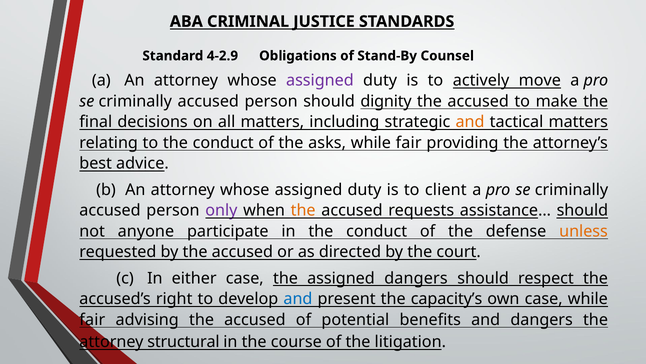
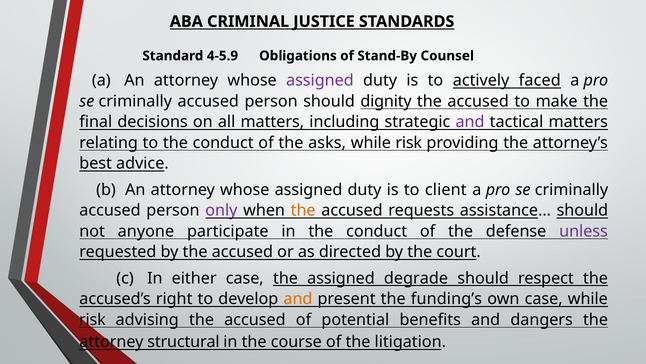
4-2.9: 4-2.9 -> 4-5.9 (222, 56)
move: move -> faced (540, 80)
and colour: orange -> purple (470, 122)
fair: fair -> risk (409, 143)
unless colour: orange -> purple (584, 231)
assigned dangers: dangers -> degrade (416, 278)
and colour: blue -> orange (298, 299)
capacity’s: capacity’s -> funding’s (446, 299)
fair: fair -> risk (92, 319)
